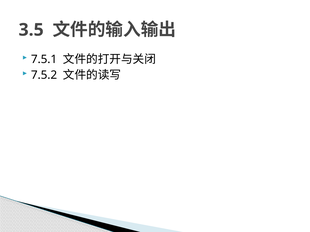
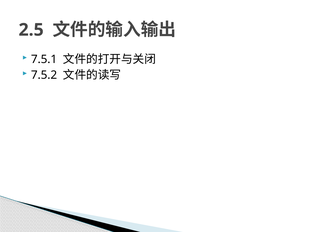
3.5: 3.5 -> 2.5 (31, 30)
